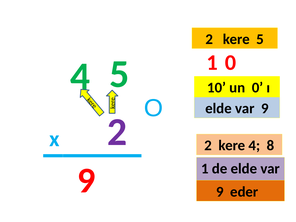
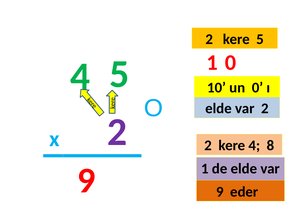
9: 9 -> 2 (265, 109)
